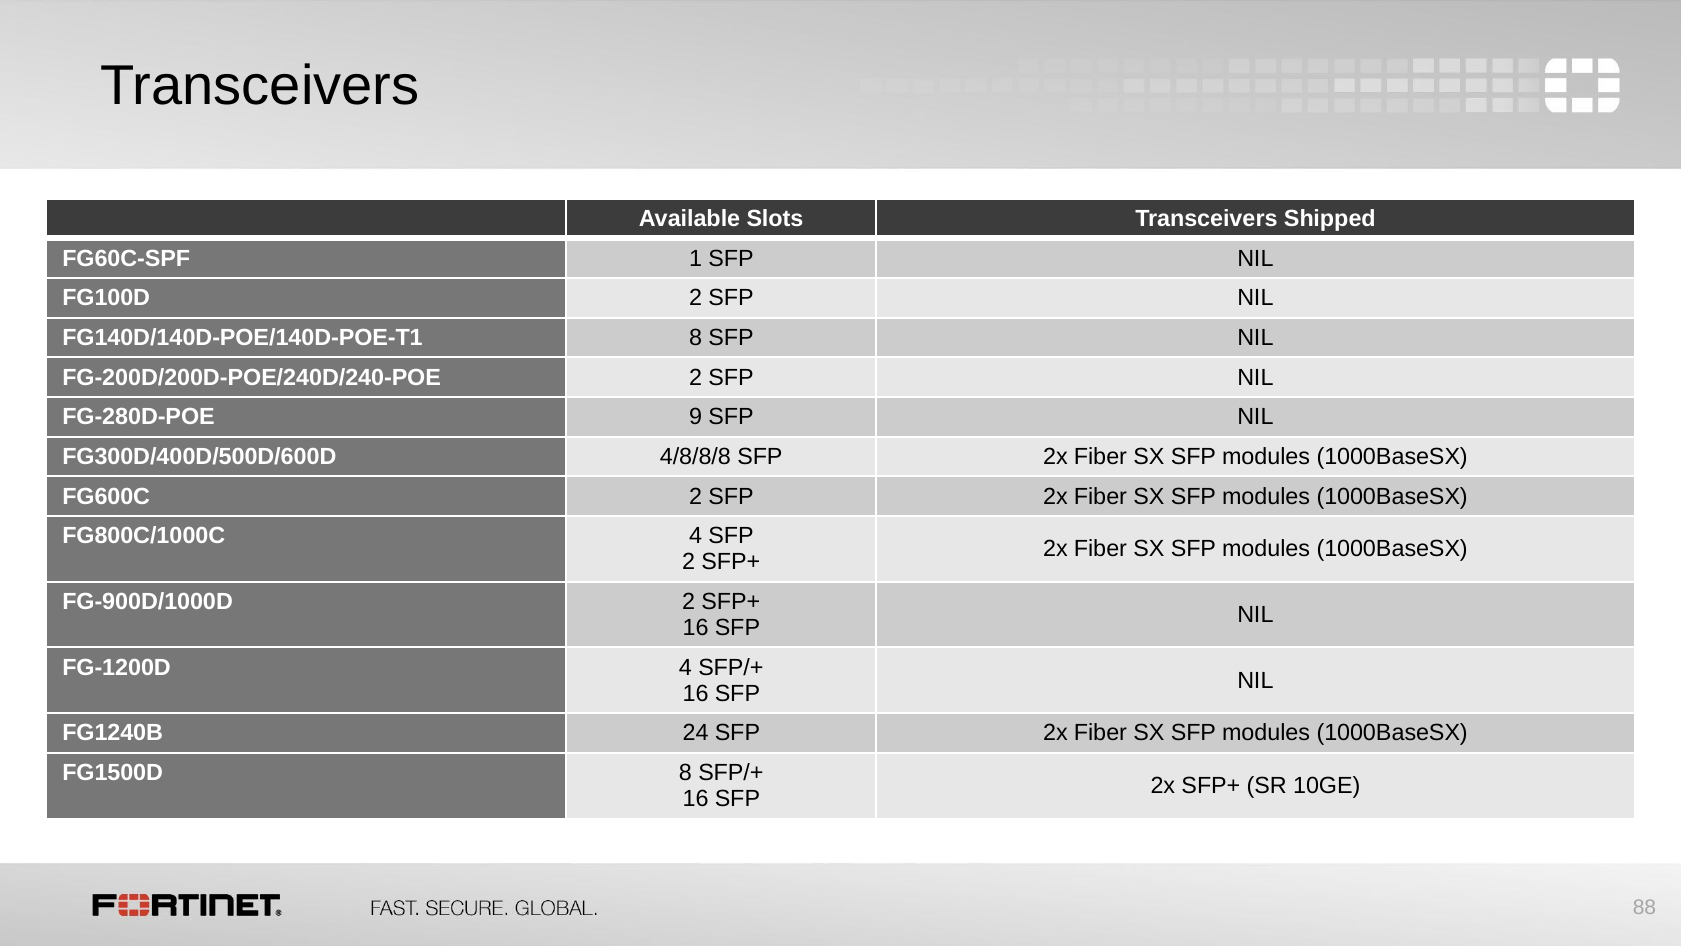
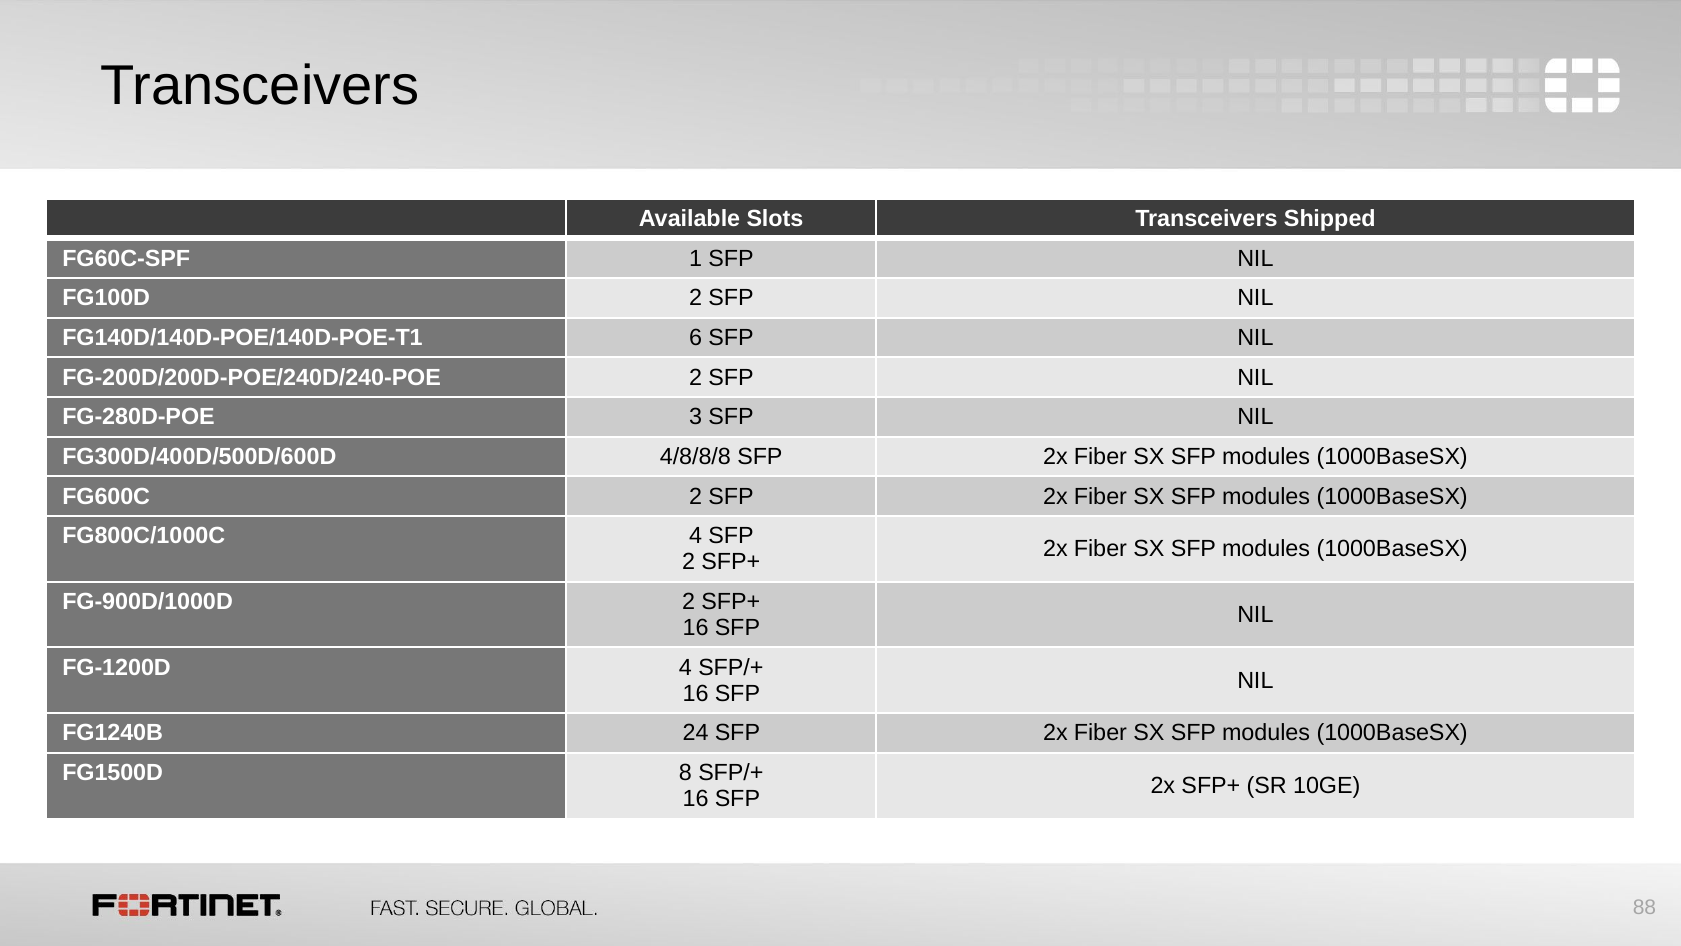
FG140D/140D-POE/140D-POE-T1 8: 8 -> 6 (696, 338)
9: 9 -> 3 (696, 417)
